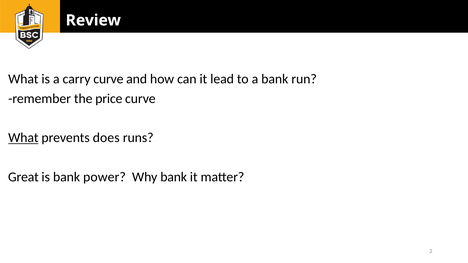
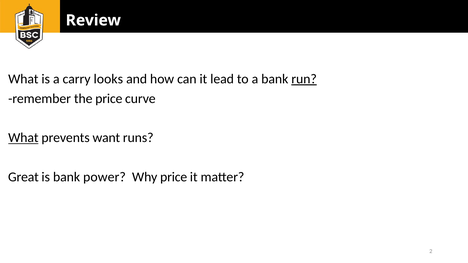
carry curve: curve -> looks (108, 79)
run underline: none -> present (304, 79)
does: does -> want (106, 138)
Why bank: bank -> price (174, 177)
